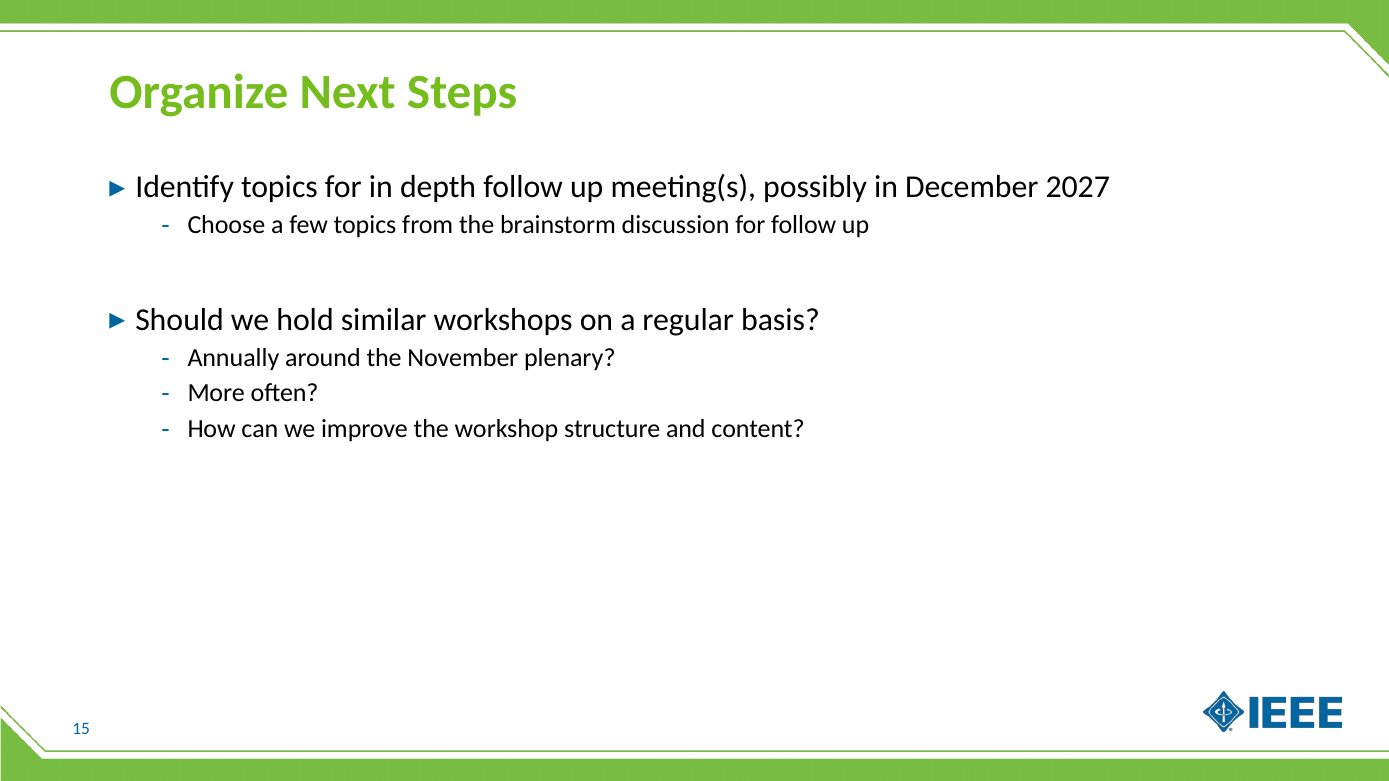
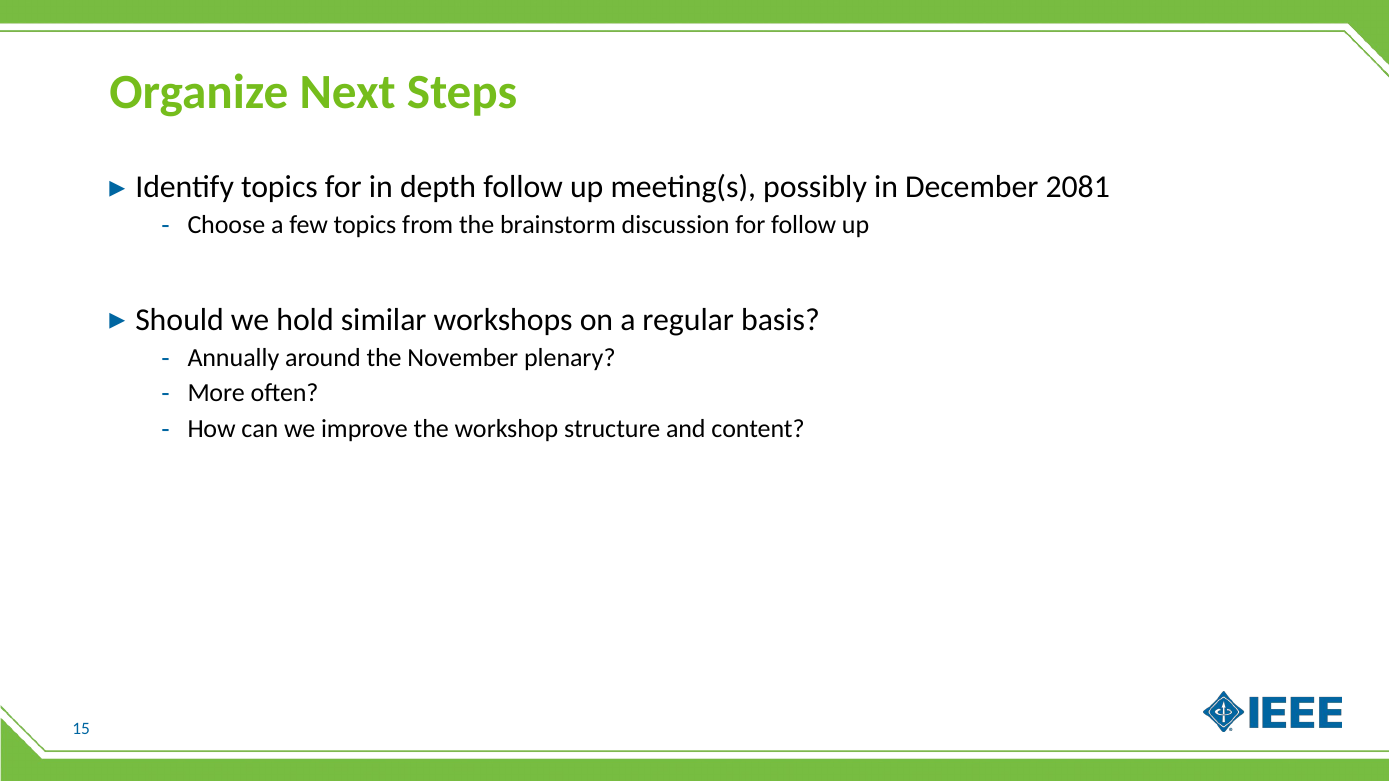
2027: 2027 -> 2081 (1078, 187)
